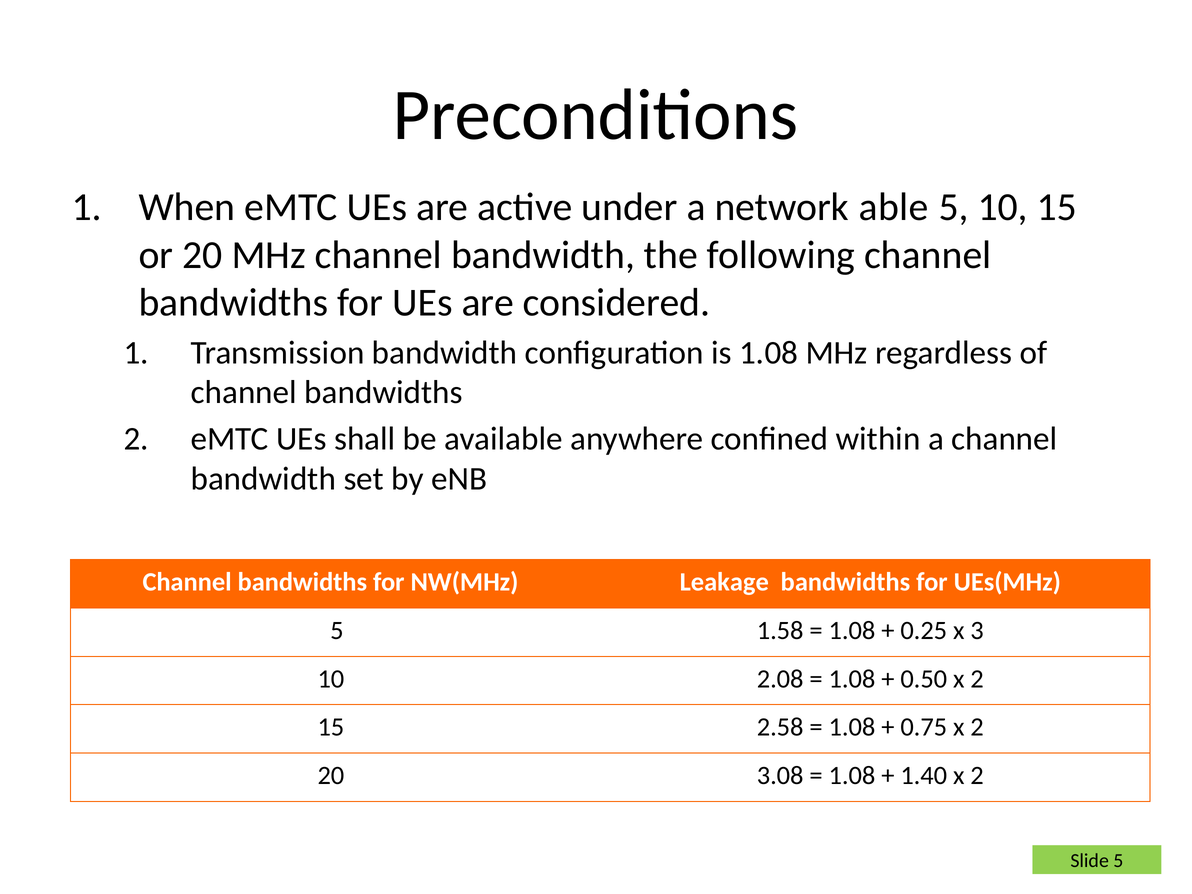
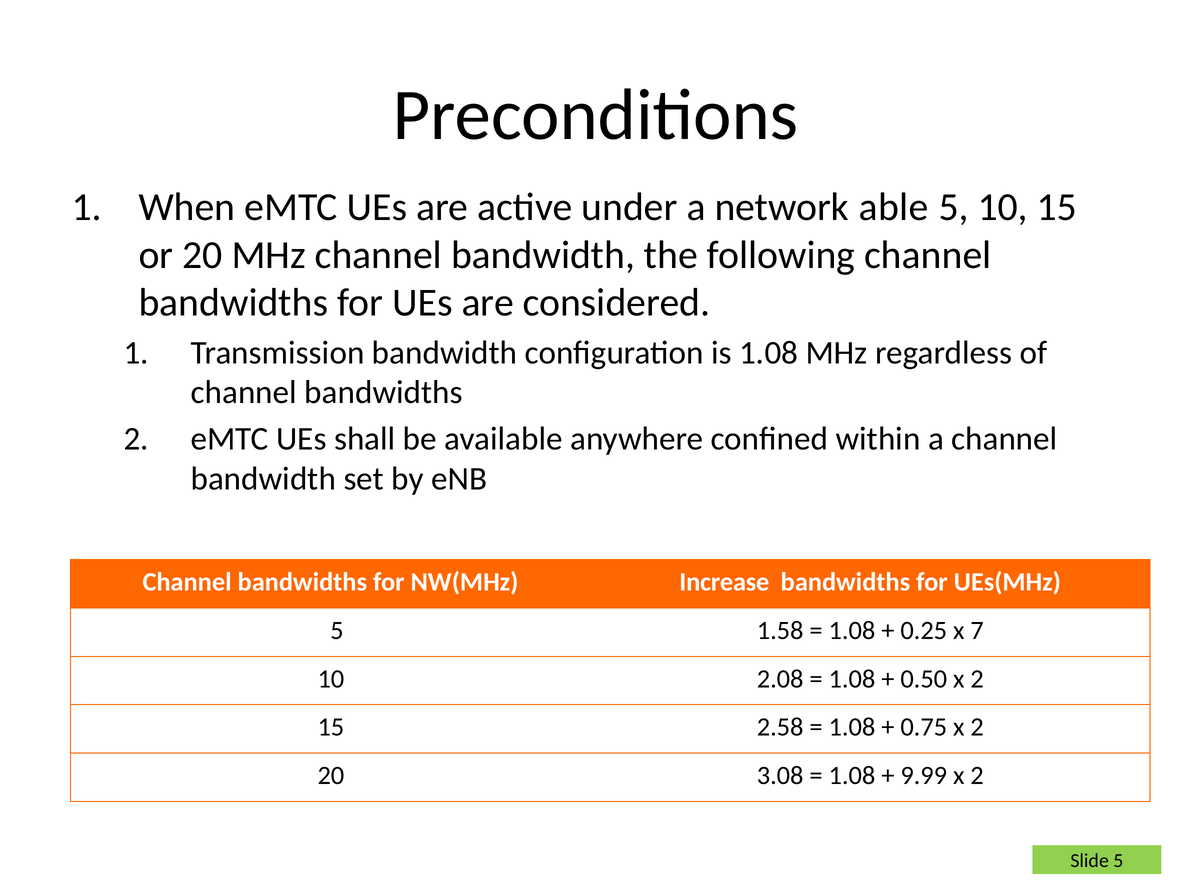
Leakage: Leakage -> Increase (724, 582)
3: 3 -> 7 (977, 630)
1.40: 1.40 -> 9.99 (924, 775)
